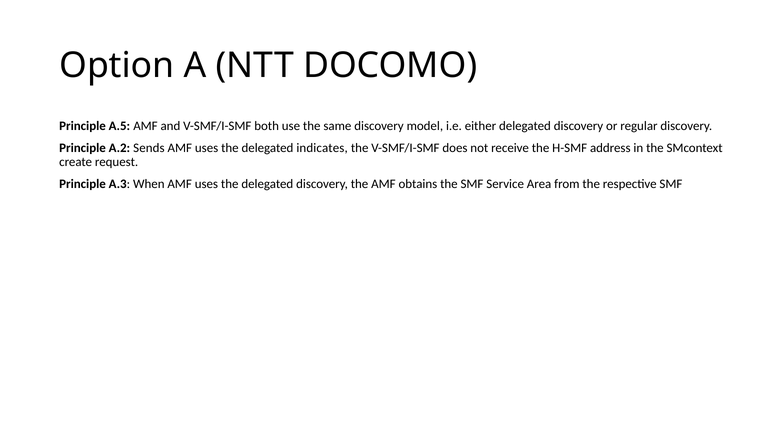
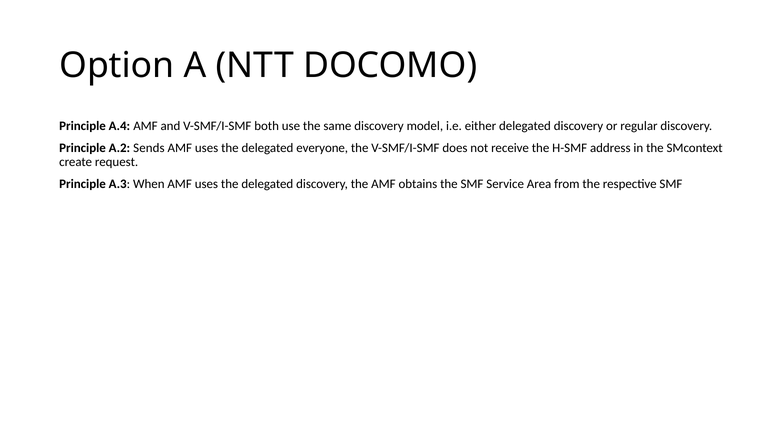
A.5: A.5 -> A.4 (119, 126)
indicates: indicates -> everyone (322, 148)
